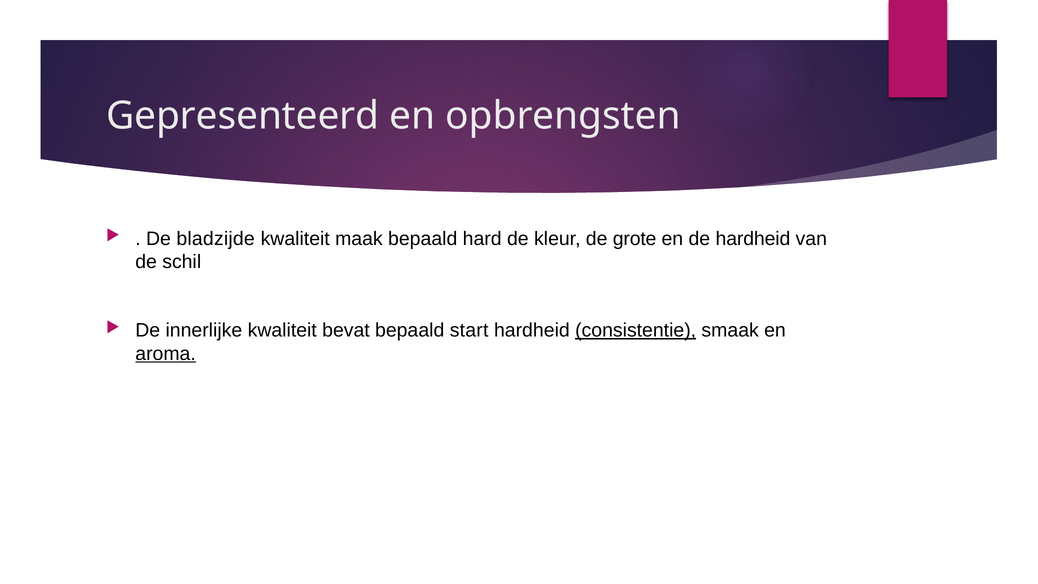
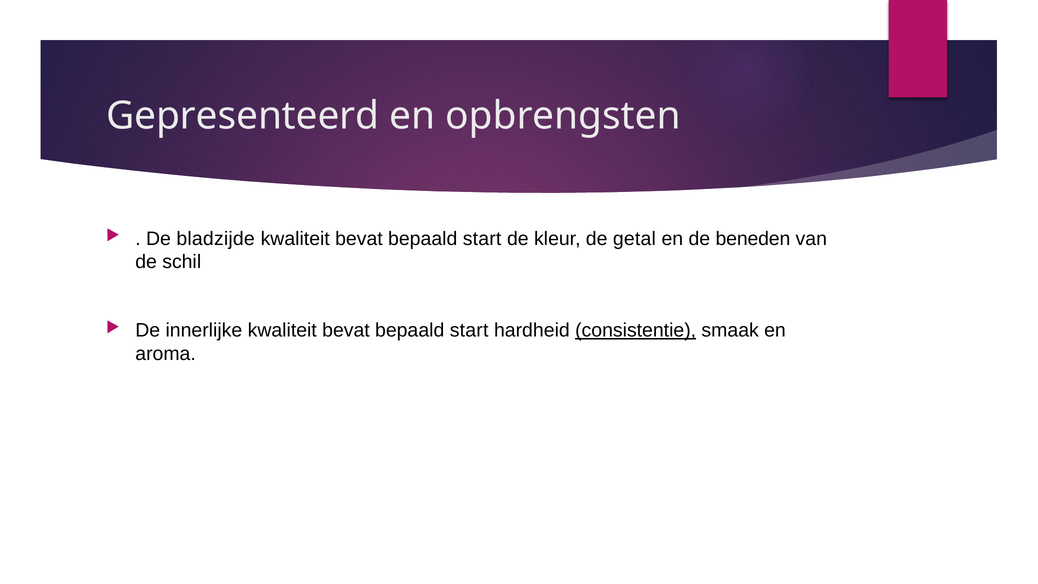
maak: maak -> bevat (359, 239)
hard: hard -> start (482, 239)
grote: grote -> getal (634, 239)
de hardheid: hardheid -> beneden (753, 239)
aroma underline: present -> none (166, 354)
